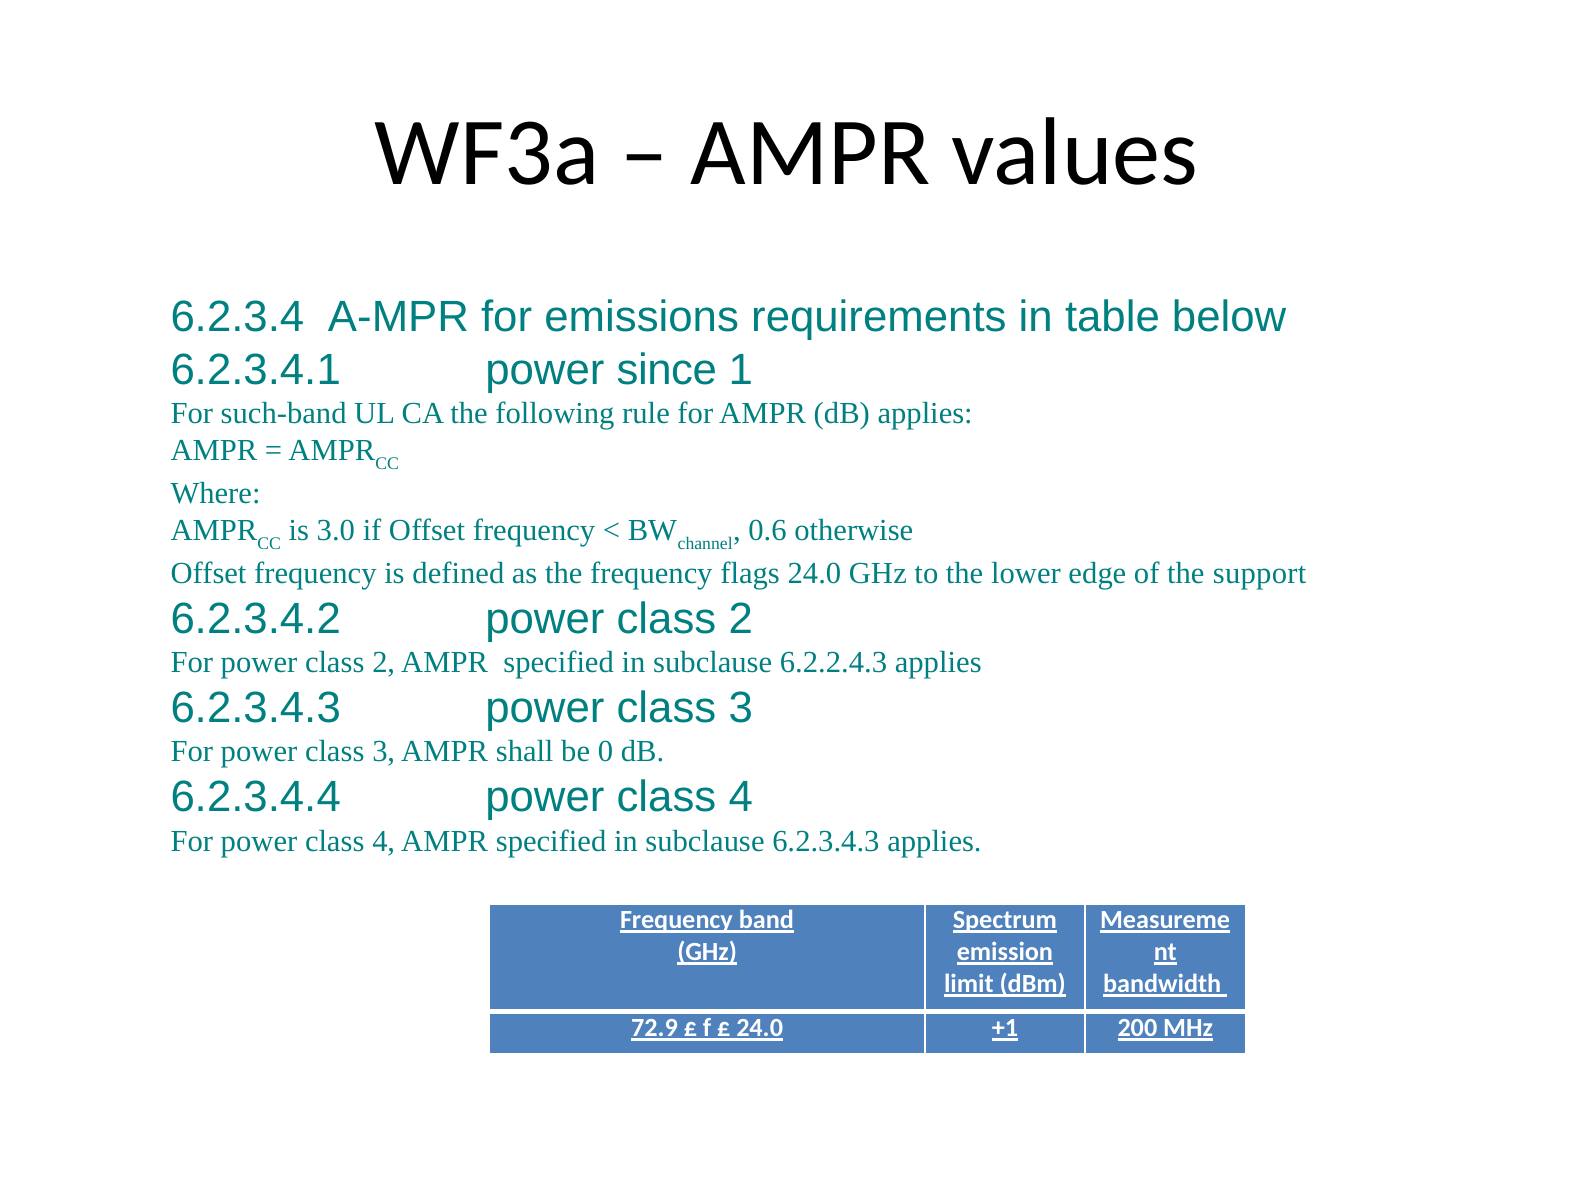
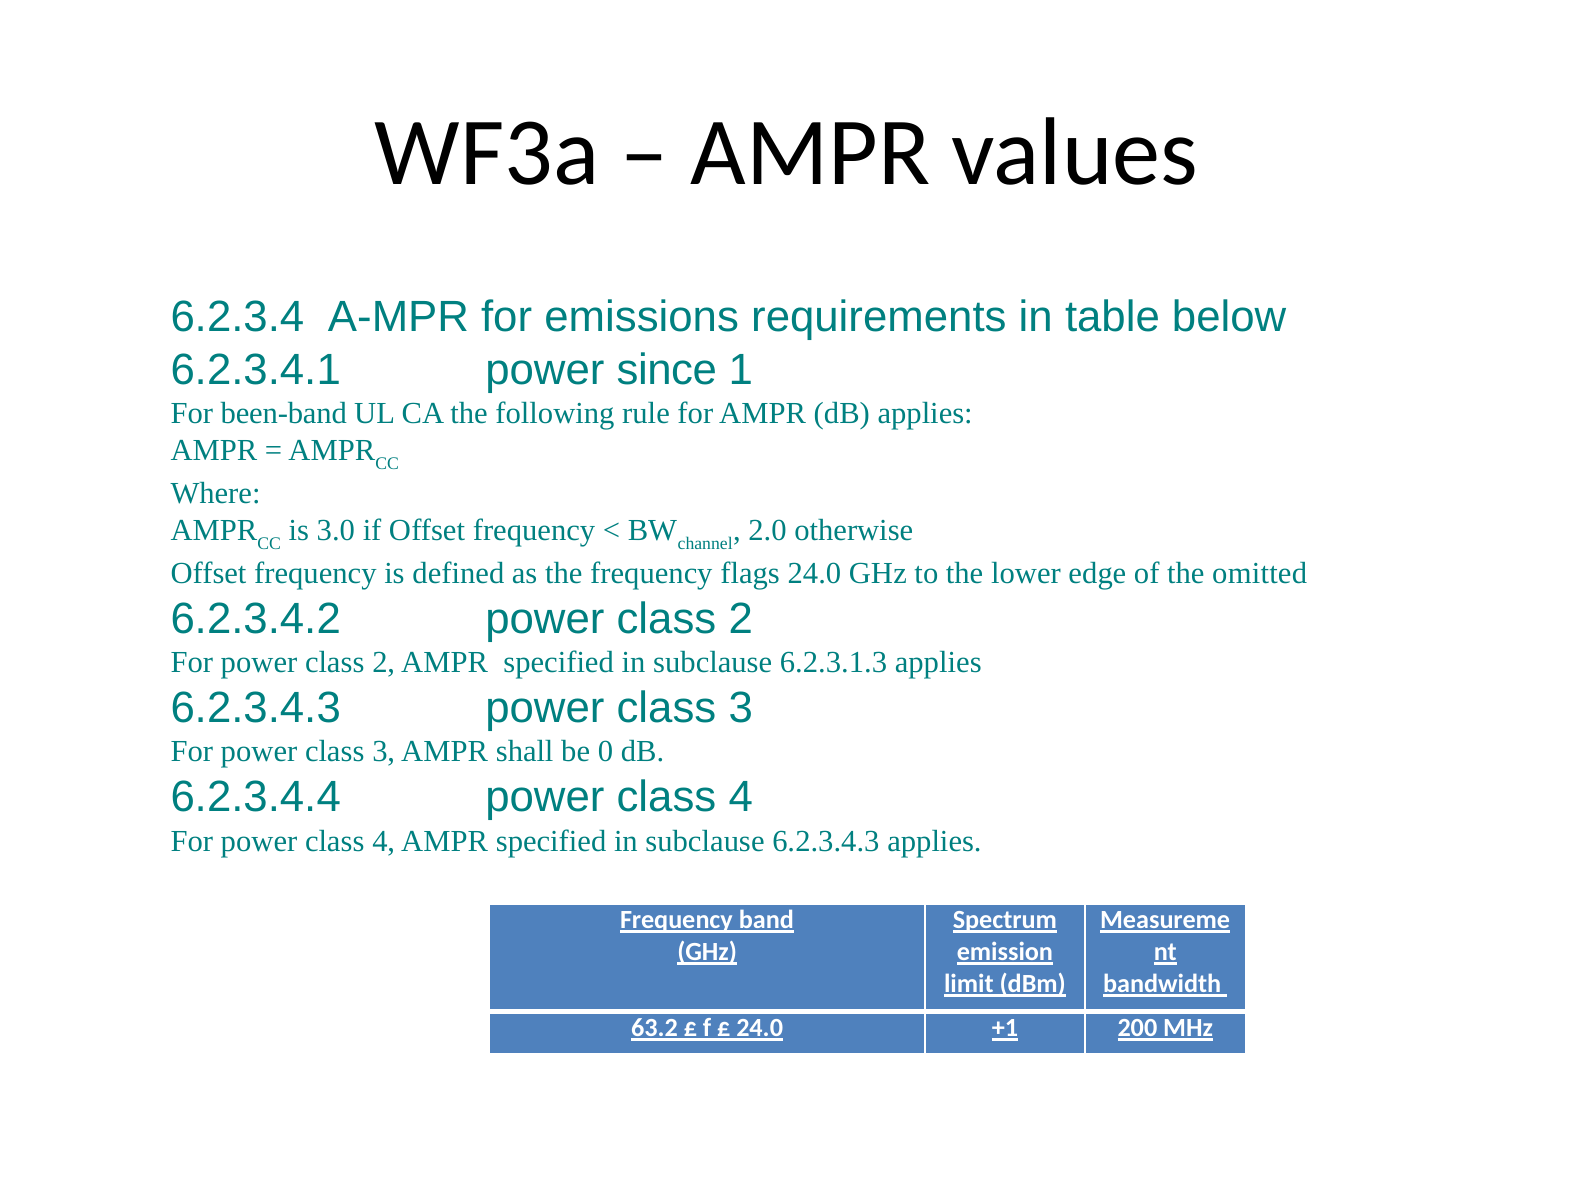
such-band: such-band -> been-band (284, 414)
0.6: 0.6 -> 2.0 (767, 530)
support: support -> omitted (1260, 574)
6.2.2.4.3: 6.2.2.4.3 -> 6.2.3.1.3 (834, 663)
72.9: 72.9 -> 63.2 (655, 1028)
